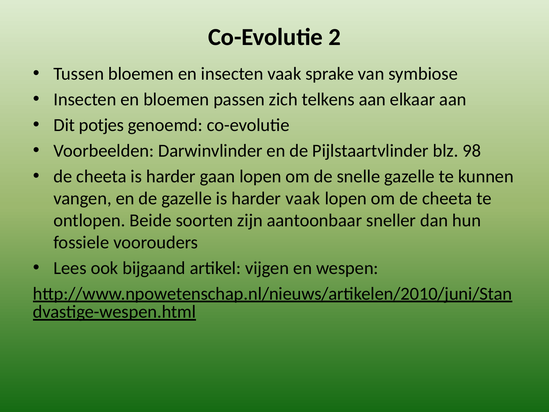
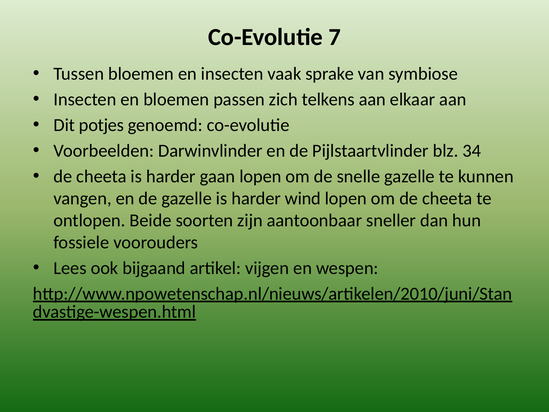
2: 2 -> 7 (335, 37)
98: 98 -> 34 (472, 151)
harder vaak: vaak -> wind (303, 198)
